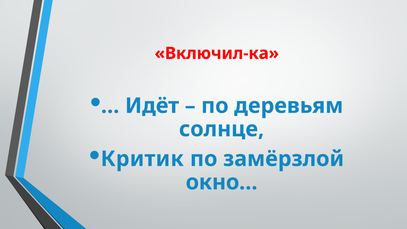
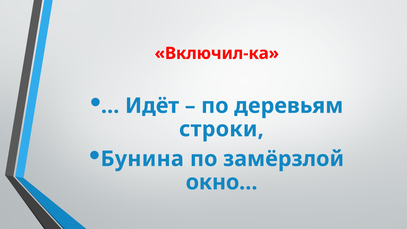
солнце: солнце -> строки (221, 129)
Критик: Критик -> Бунина (142, 159)
